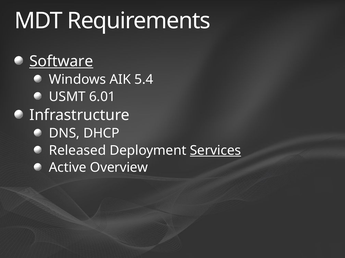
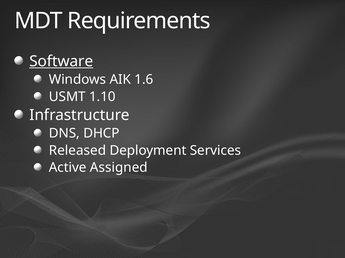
5.4: 5.4 -> 1.6 (144, 80)
6.01: 6.01 -> 1.10 (102, 97)
Services underline: present -> none (215, 151)
Overview: Overview -> Assigned (119, 168)
